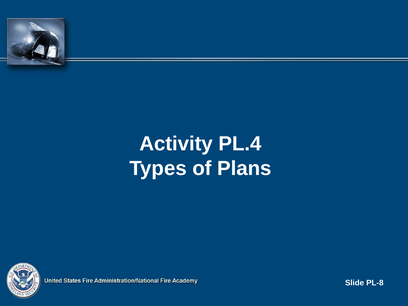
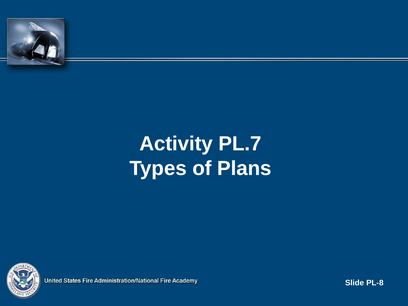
PL.4: PL.4 -> PL.7 (240, 144)
